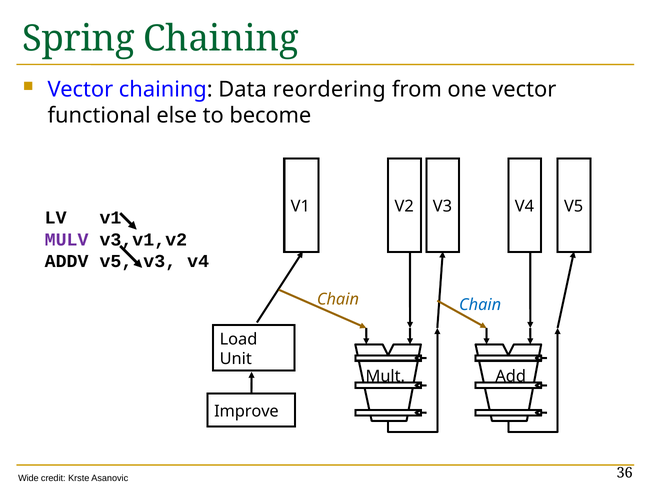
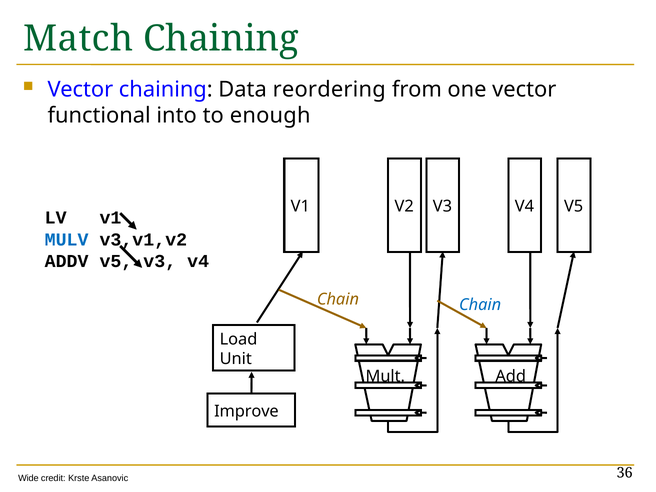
Spring: Spring -> Match (78, 39)
else: else -> into (177, 116)
become: become -> enough (270, 116)
MULV colour: purple -> blue (67, 240)
